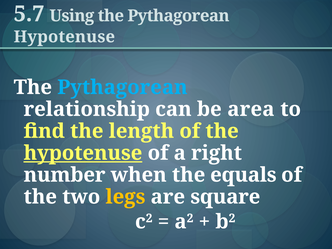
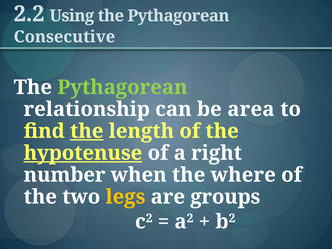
5.7: 5.7 -> 2.2 (29, 14)
Hypotenuse: Hypotenuse -> Consecutive (64, 37)
Pythagorean colour: light blue -> light green (122, 87)
the underline: none -> present (87, 131)
equals: equals -> where (243, 175)
square: square -> groups (225, 197)
